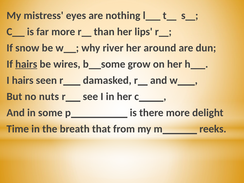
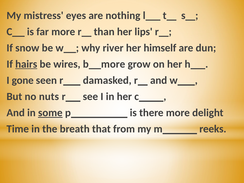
around: around -> himself (160, 48)
b some: some -> more (113, 64)
I hairs: hairs -> gone (23, 80)
some underline: none -> present (50, 113)
